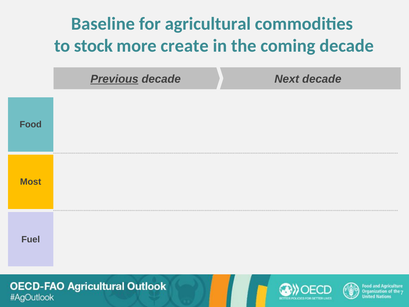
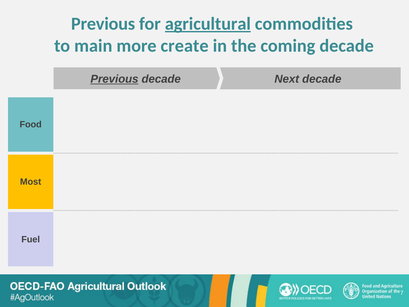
Baseline: Baseline -> Previous (103, 24)
agricultural underline: none -> present (208, 24)
stock: stock -> main (93, 46)
